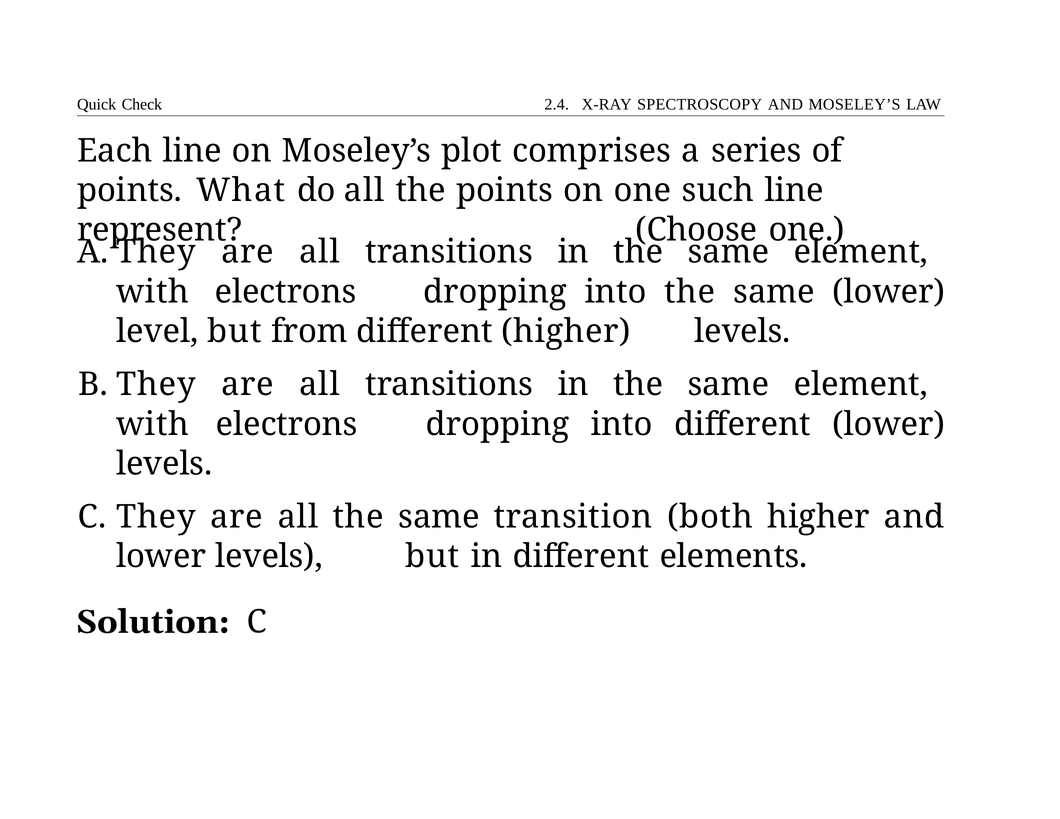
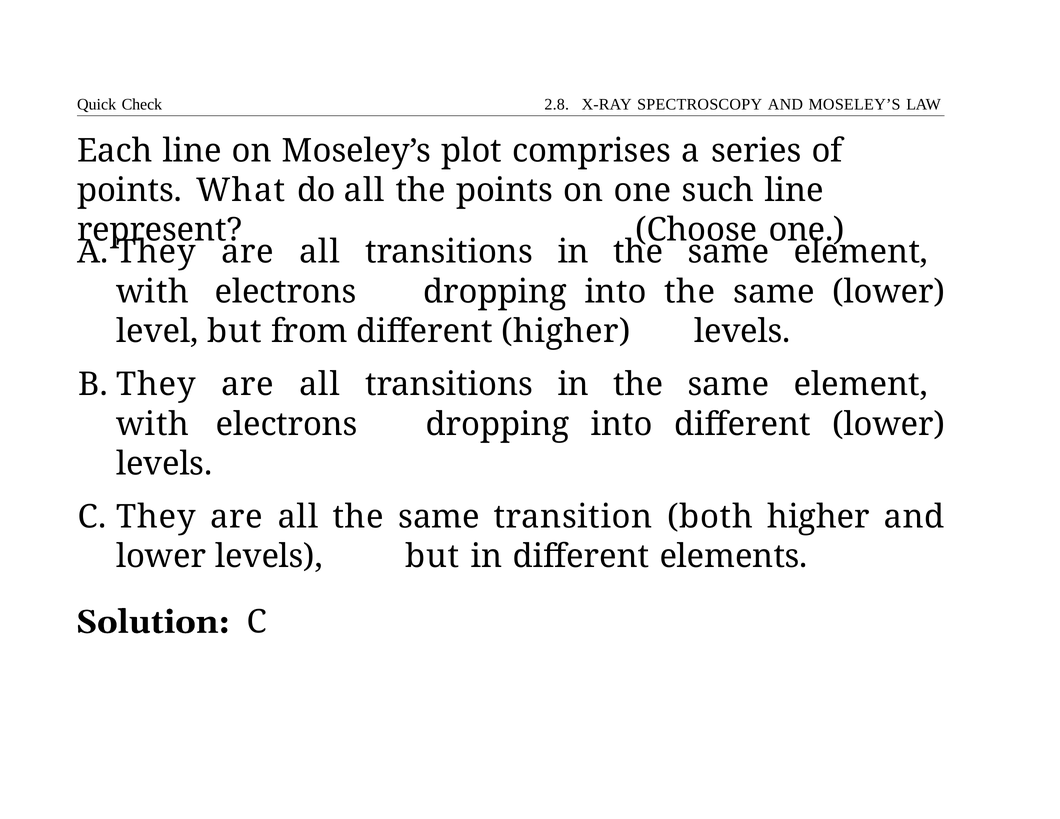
2.4: 2.4 -> 2.8 (557, 105)
